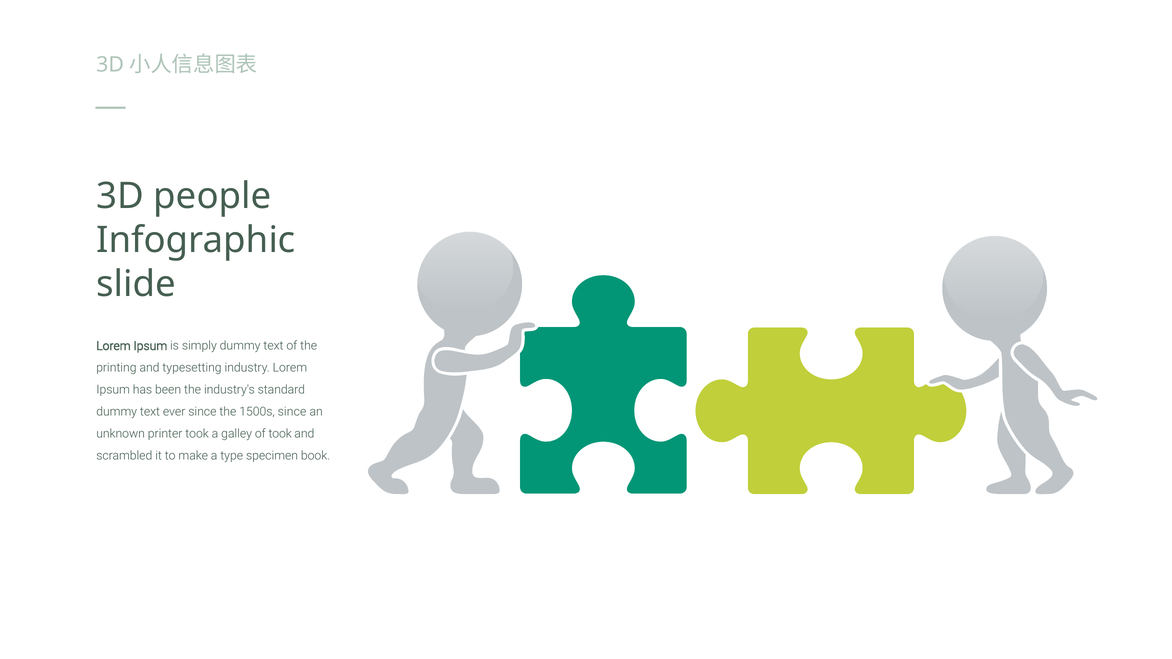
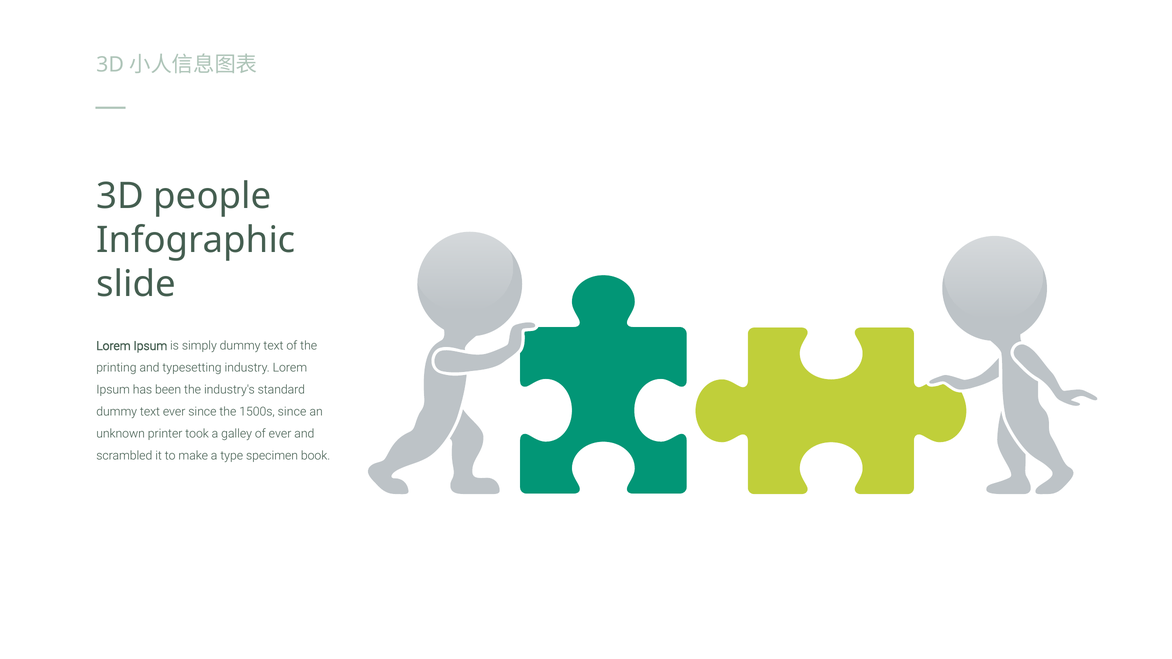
of took: took -> ever (280, 434)
